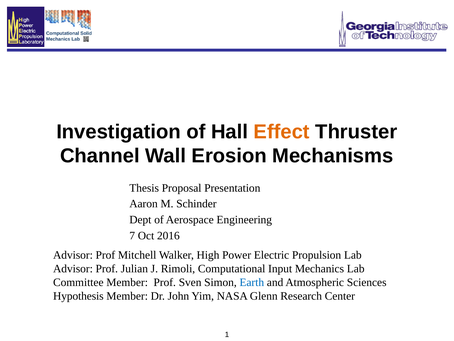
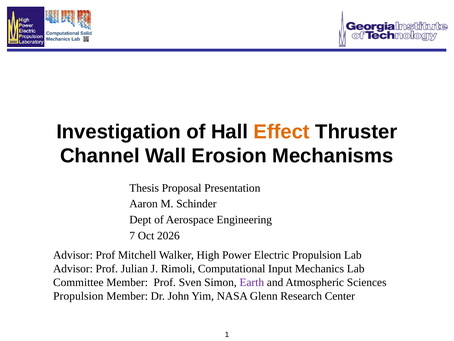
2016: 2016 -> 2026 (168, 235)
Earth colour: blue -> purple (252, 282)
Hypothesis: Hypothesis -> Propulsion (78, 296)
